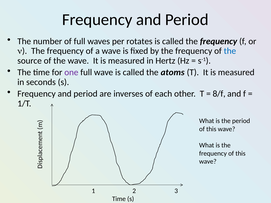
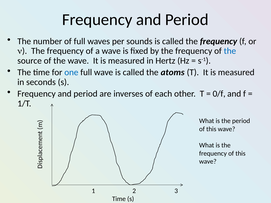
rotates: rotates -> sounds (139, 41)
one colour: purple -> blue (71, 72)
8/f: 8/f -> 0/f (219, 94)
